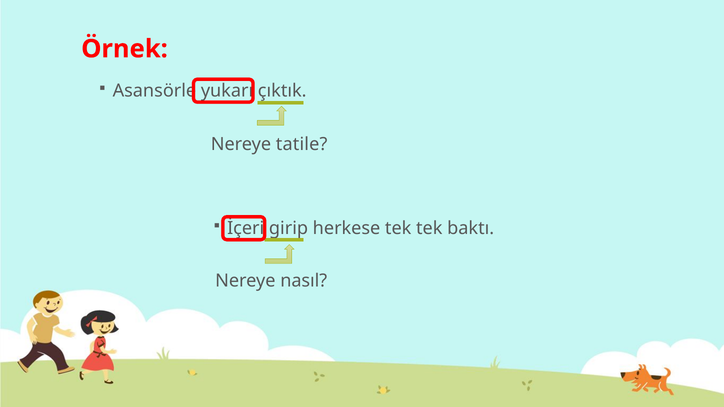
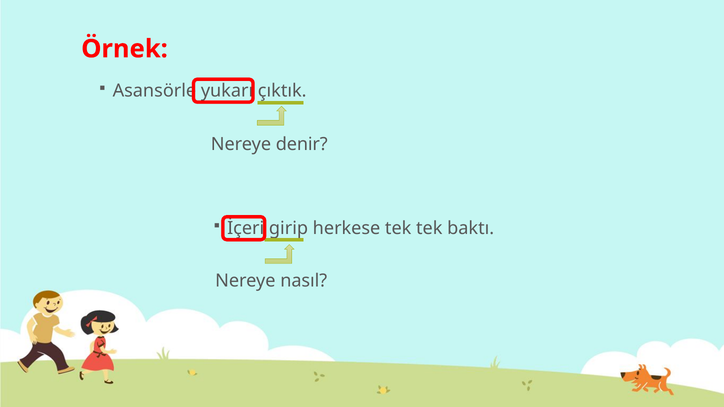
tatile: tatile -> denir (302, 144)
